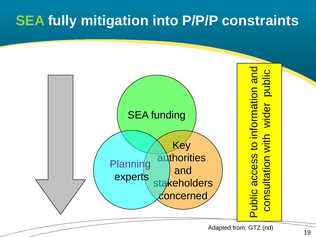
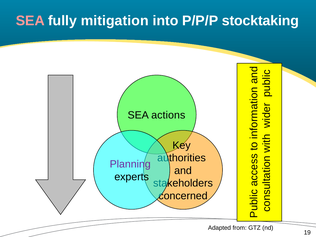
SEA colour: light green -> pink (30, 21)
constraints: constraints -> stocktaking (260, 21)
funding: funding -> actions (168, 115)
